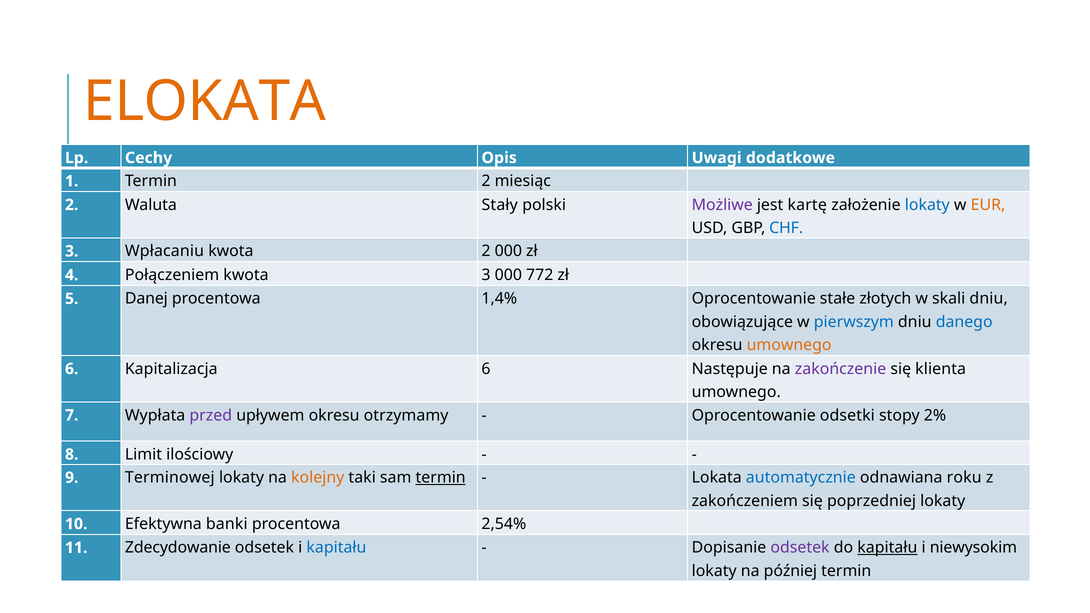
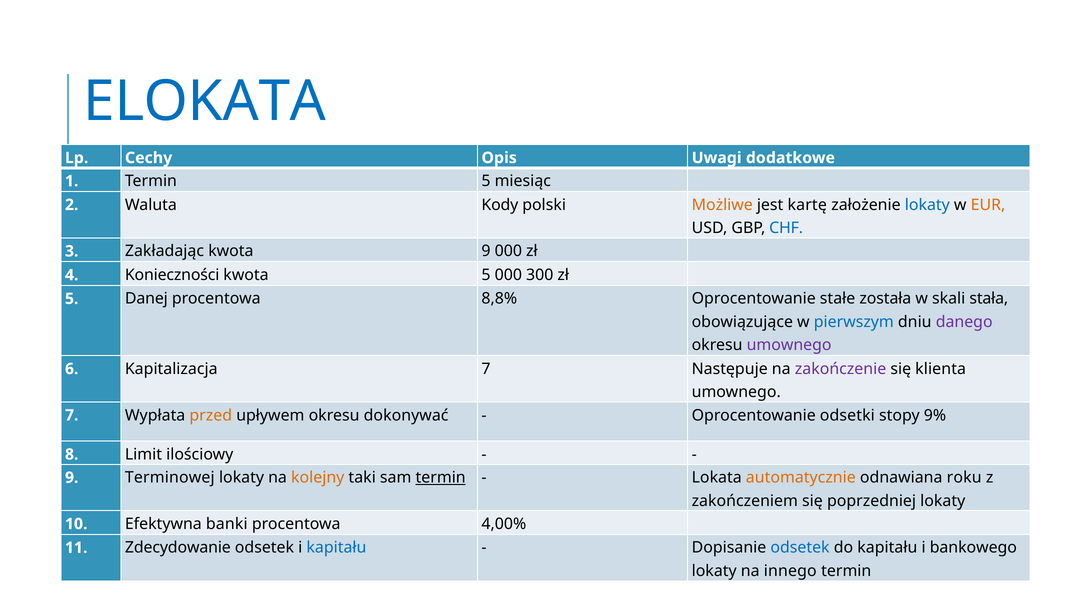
ELOKATA colour: orange -> blue (205, 102)
Termin 2: 2 -> 5 (486, 181)
Stały: Stały -> Kody (500, 205)
Możliwe colour: purple -> orange (722, 205)
Wpłacaniu: Wpłacaniu -> Zakładając (164, 251)
kwota 2: 2 -> 9 (486, 251)
Połączeniem: Połączeniem -> Konieczności (172, 275)
kwota 3: 3 -> 5 (486, 275)
772: 772 -> 300 (540, 275)
1,4%: 1,4% -> 8,8% (499, 299)
złotych: złotych -> została (885, 299)
skali dniu: dniu -> stała (989, 299)
danego colour: blue -> purple (964, 322)
umownego colour: orange -> purple (789, 345)
Kapitalizacja 6: 6 -> 7 (486, 369)
przed colour: purple -> orange (211, 415)
otrzymamy: otrzymamy -> dokonywać (406, 415)
2%: 2% -> 9% (935, 415)
automatycznie colour: blue -> orange (801, 478)
2,54%: 2,54% -> 4,00% (504, 524)
odsetek colour: purple -> blue (800, 548)
kapitału underline: present -> none (887, 548)
niewysokim: niewysokim -> bankowego (973, 548)
później: później -> innego (790, 571)
